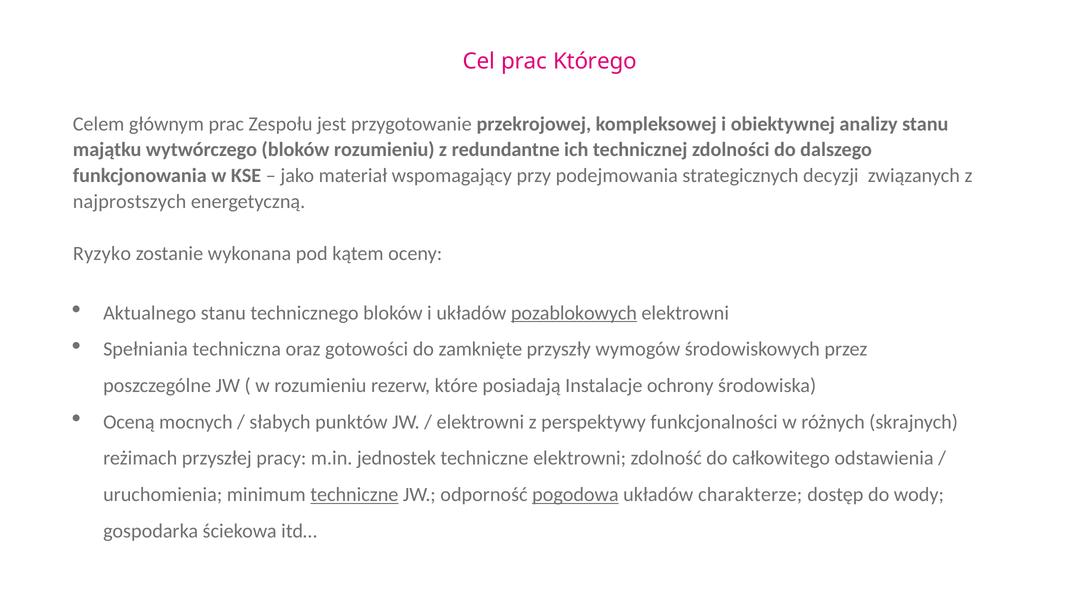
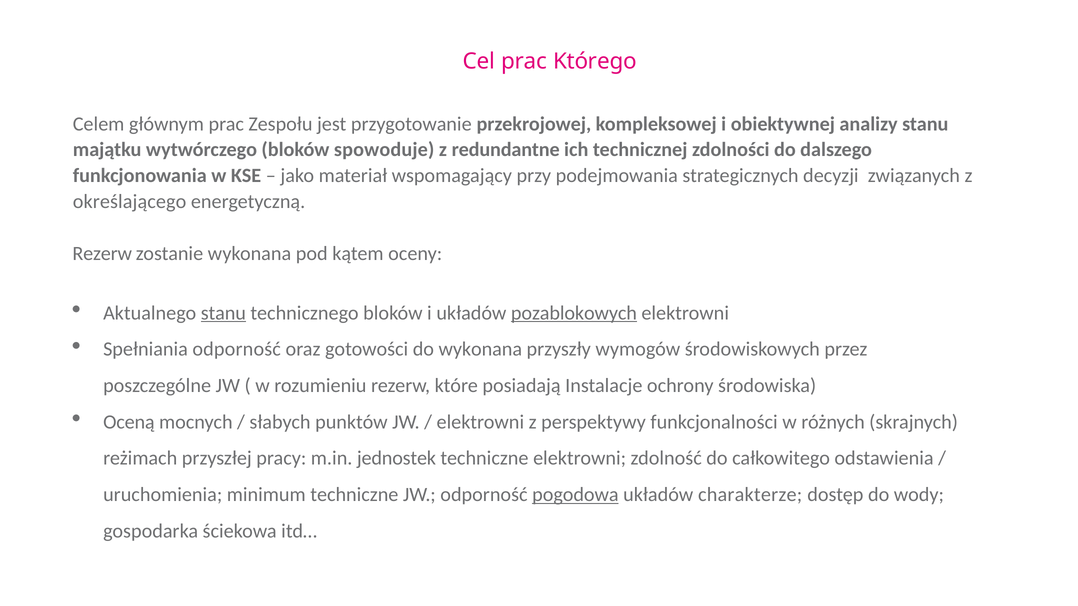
bloków rozumieniu: rozumieniu -> spowoduje (384, 150)
najprostszych: najprostszych -> określającego (130, 202)
Ryzyko: Ryzyko -> Rezerw (102, 254)
stanu underline: none -> present (223, 313)
Spełniania techniczna: techniczna -> odporność (237, 349)
do zamknięte: zamknięte -> wykonana (480, 349)
techniczne underline: present -> none (354, 495)
